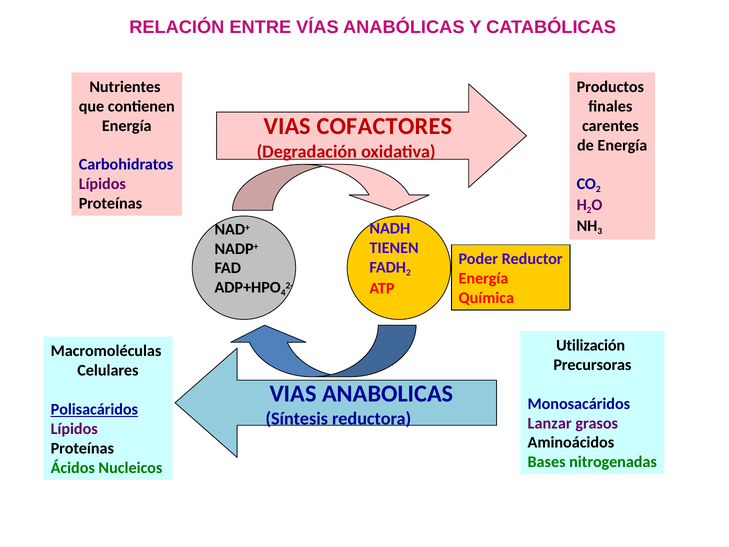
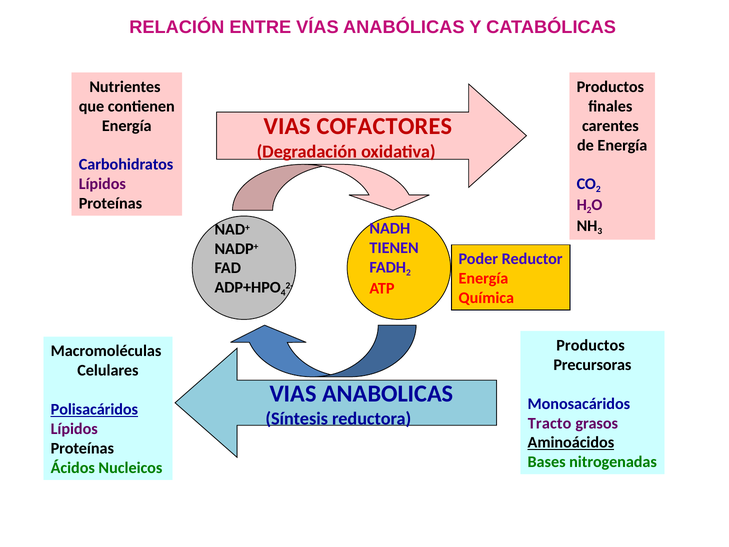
Utilización: Utilización -> Productos (591, 345)
Lanzar: Lanzar -> Tracto (550, 423)
Aminoácidos underline: none -> present (571, 442)
